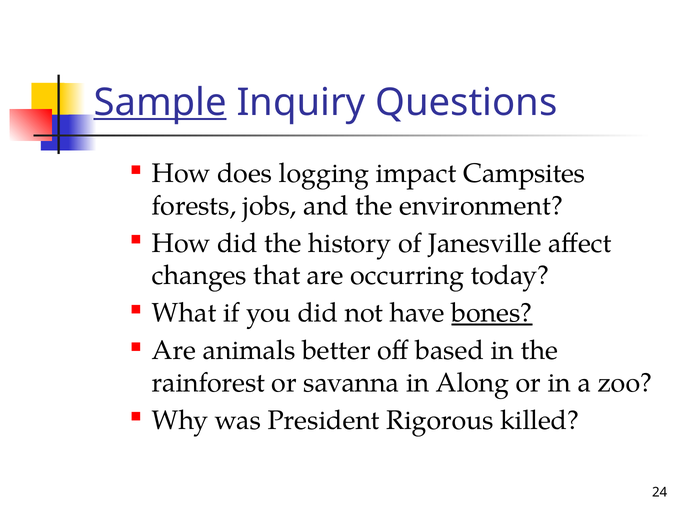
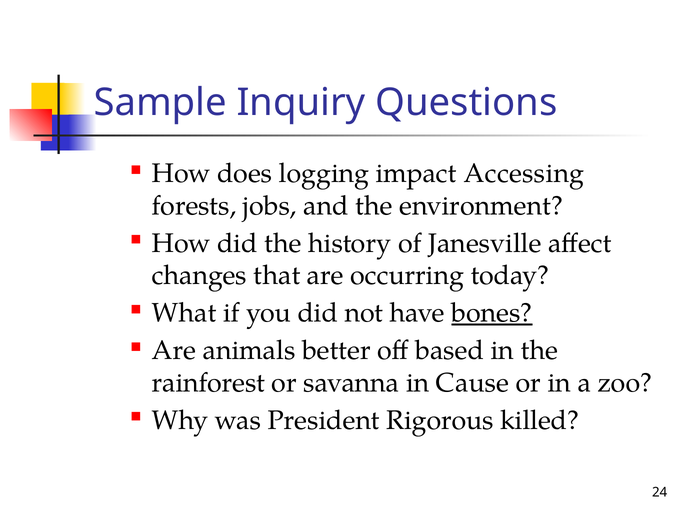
Sample underline: present -> none (160, 103)
Campsites: Campsites -> Accessing (524, 173)
Along: Along -> Cause (473, 383)
